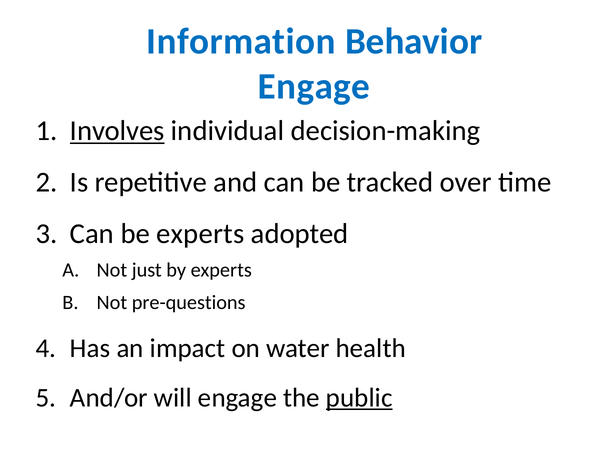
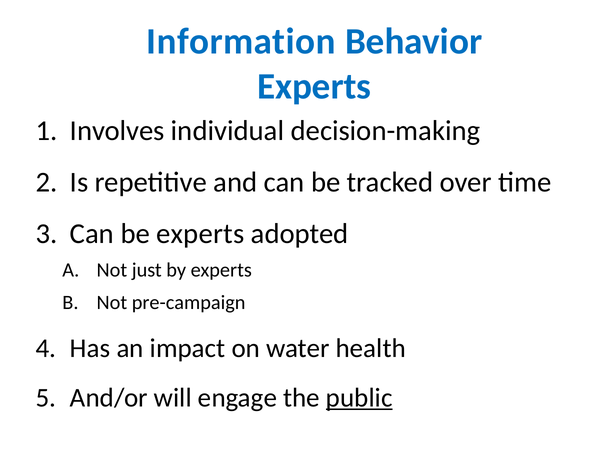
Engage: Engage -> Experts (314, 86)
Involves underline: present -> none (117, 131)
pre-questions: pre-questions -> pre-campaign (189, 302)
